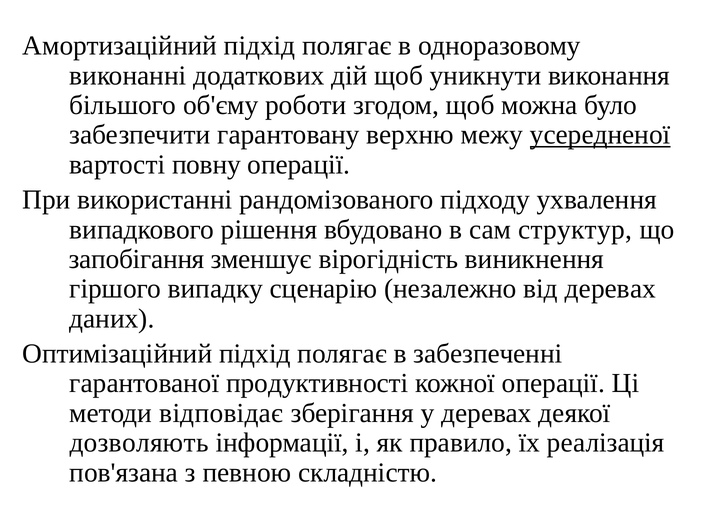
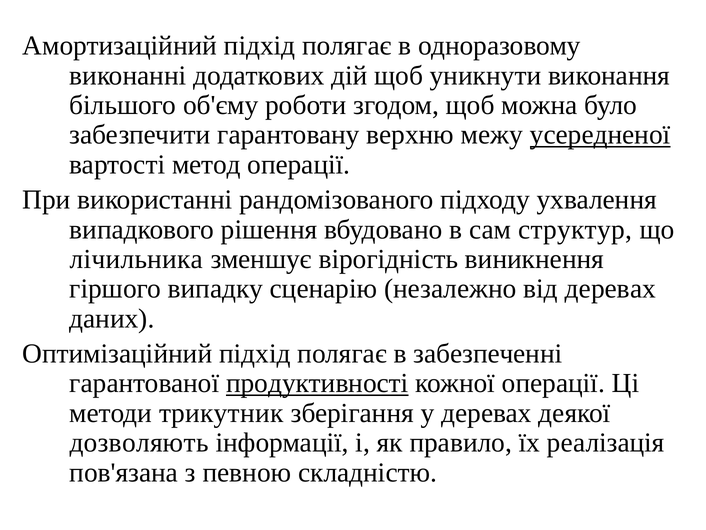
повну: повну -> метод (206, 164)
запобігання: запобігання -> лічильника (136, 259)
продуктивності underline: none -> present (317, 383)
відповідає: відповідає -> трикутник (221, 413)
